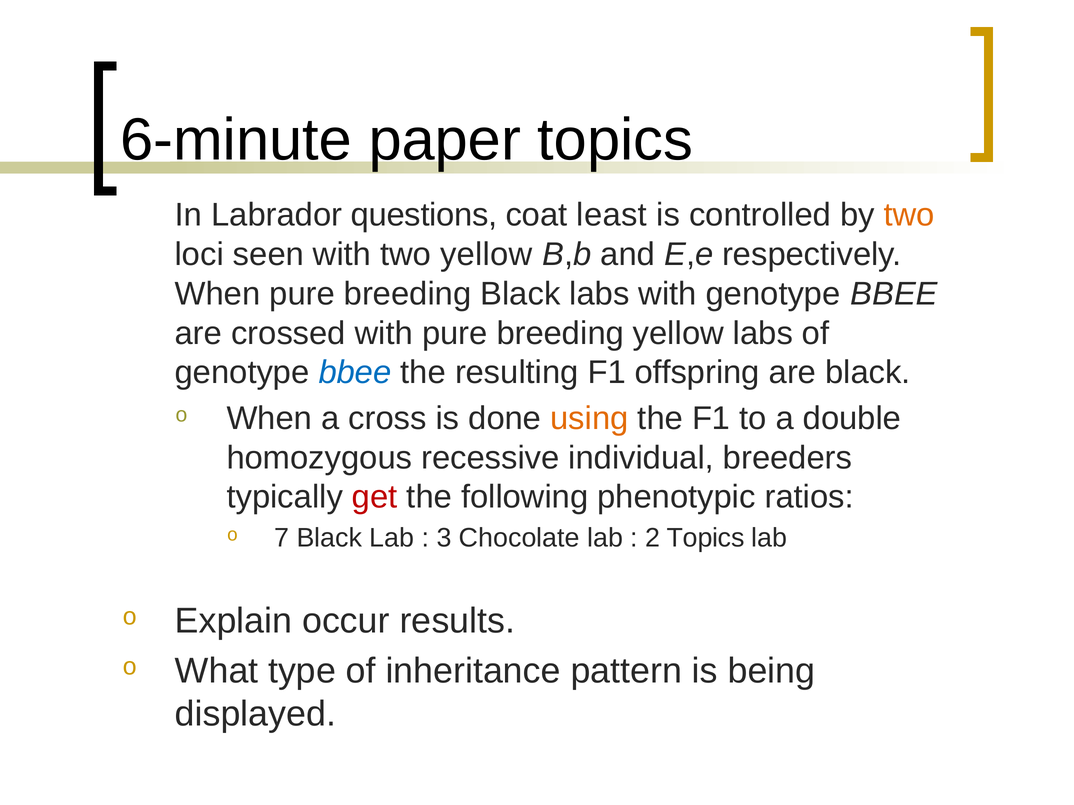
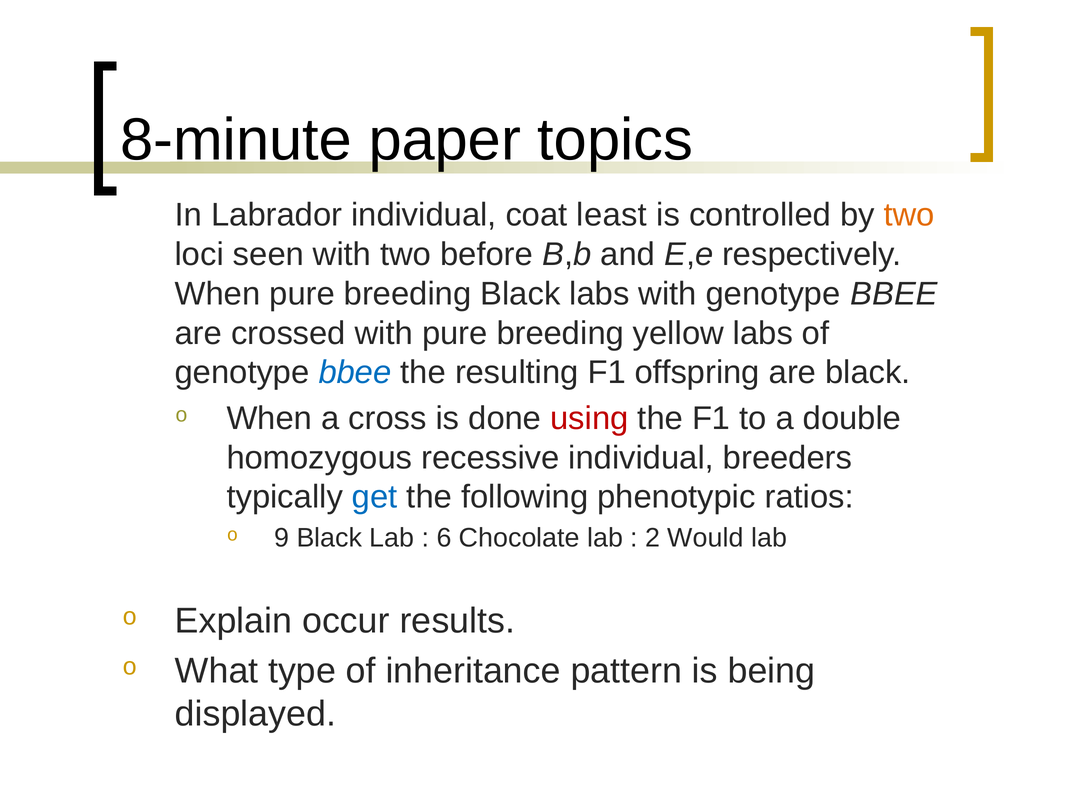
6-minute: 6-minute -> 8-minute (236, 140)
Labrador questions: questions -> individual (424, 215)
two yellow: yellow -> before (487, 255)
using colour: orange -> red (589, 419)
get colour: red -> blue (375, 497)
7: 7 -> 9 (282, 538)
3: 3 -> 6 (444, 538)
2 Topics: Topics -> Would (705, 538)
